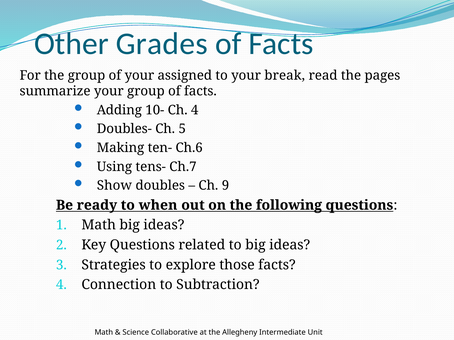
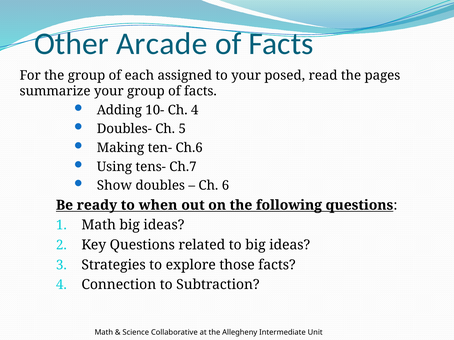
Grades: Grades -> Arcade (162, 44)
of your: your -> each (139, 75)
break: break -> posed (285, 75)
9: 9 -> 6 (225, 186)
